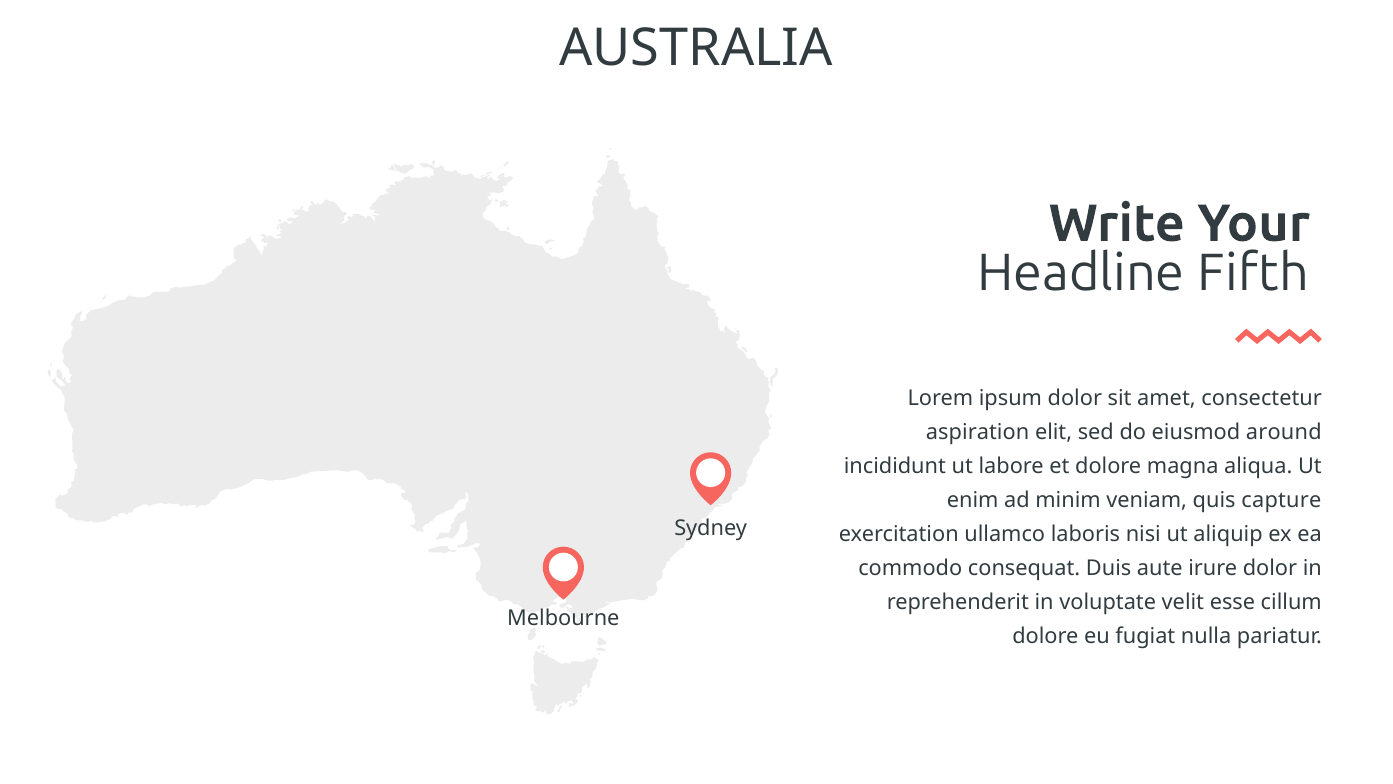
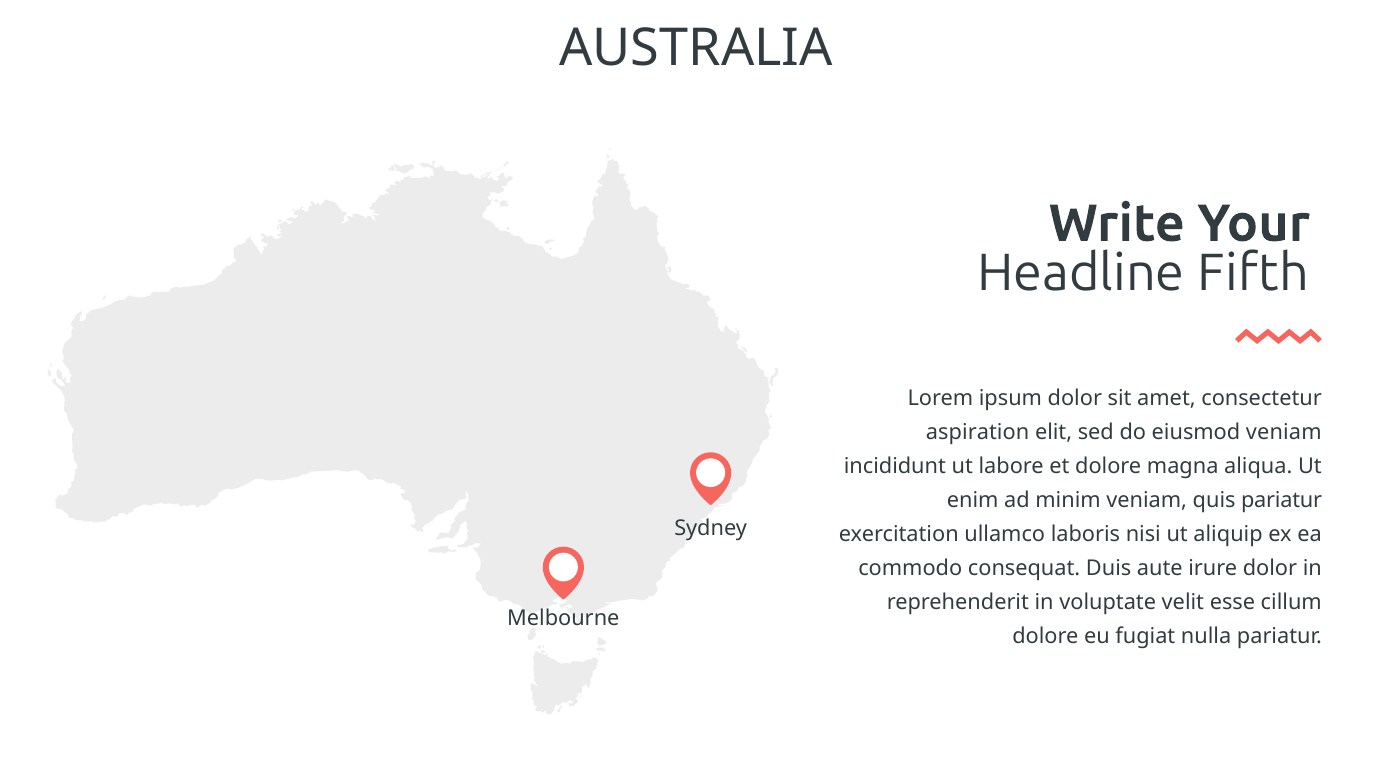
eiusmod around: around -> veniam (1284, 432)
quis capture: capture -> pariatur (1282, 500)
